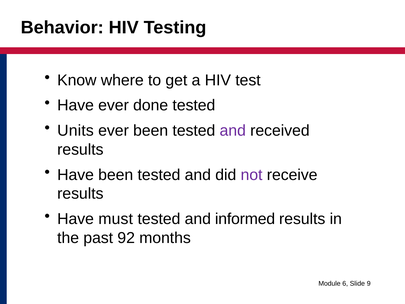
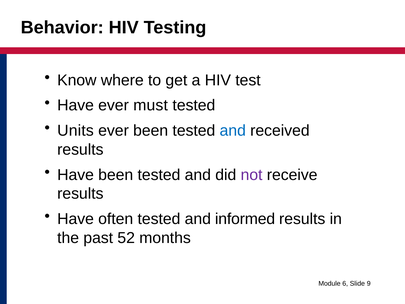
done: done -> must (151, 105)
and colour: purple -> blue (233, 131)
must: must -> often (116, 219)
92: 92 -> 52 (126, 238)
